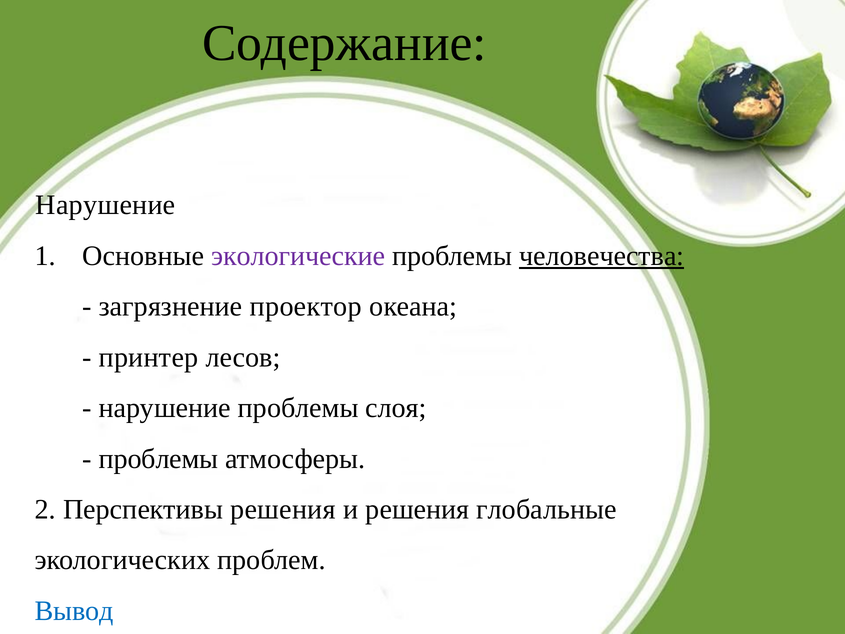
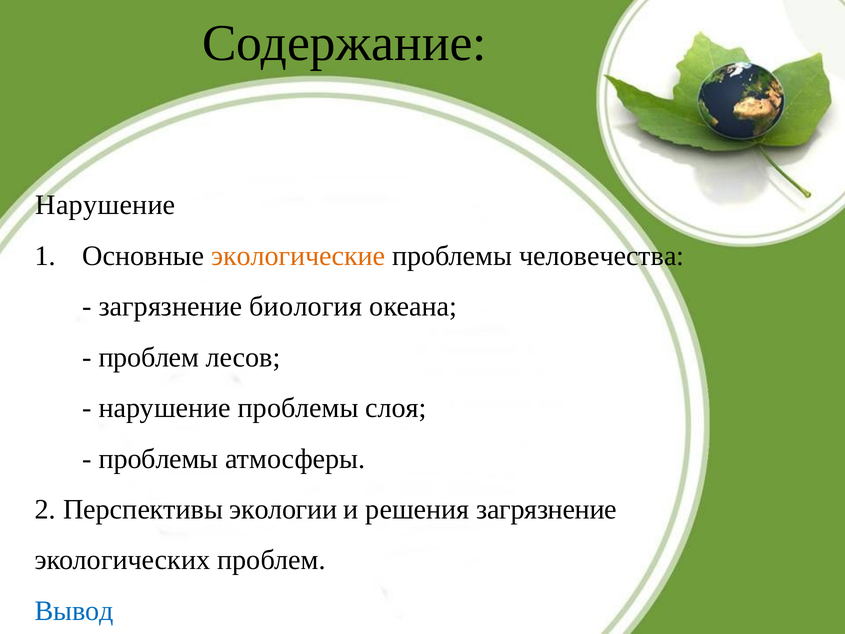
экологические colour: purple -> orange (298, 256)
человечества underline: present -> none (602, 256)
проектор: проектор -> биология (306, 306)
принтер: принтер -> проблем (149, 357)
Перспективы решения: решения -> экологии (283, 509)
решения глобальные: глобальные -> загрязнение (547, 509)
